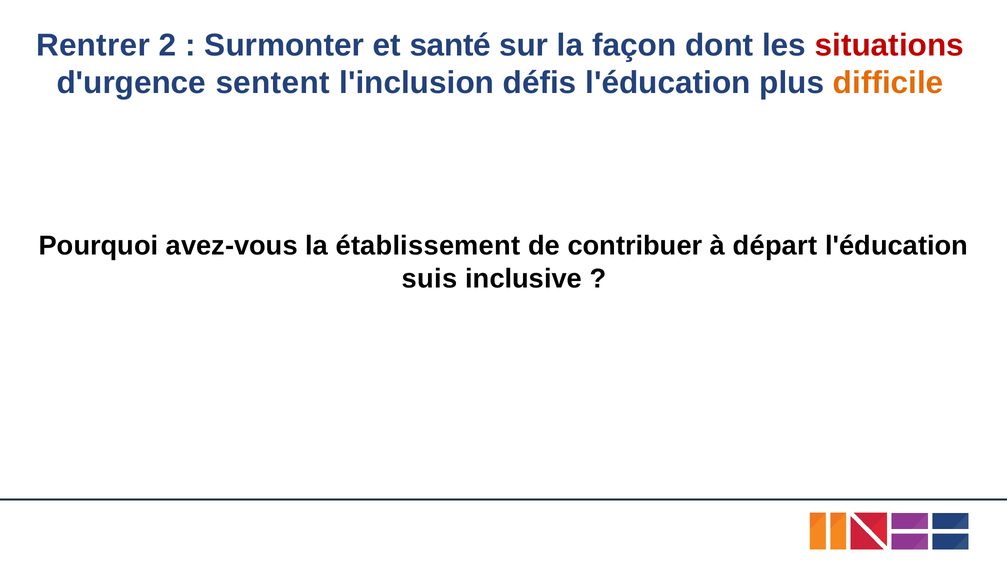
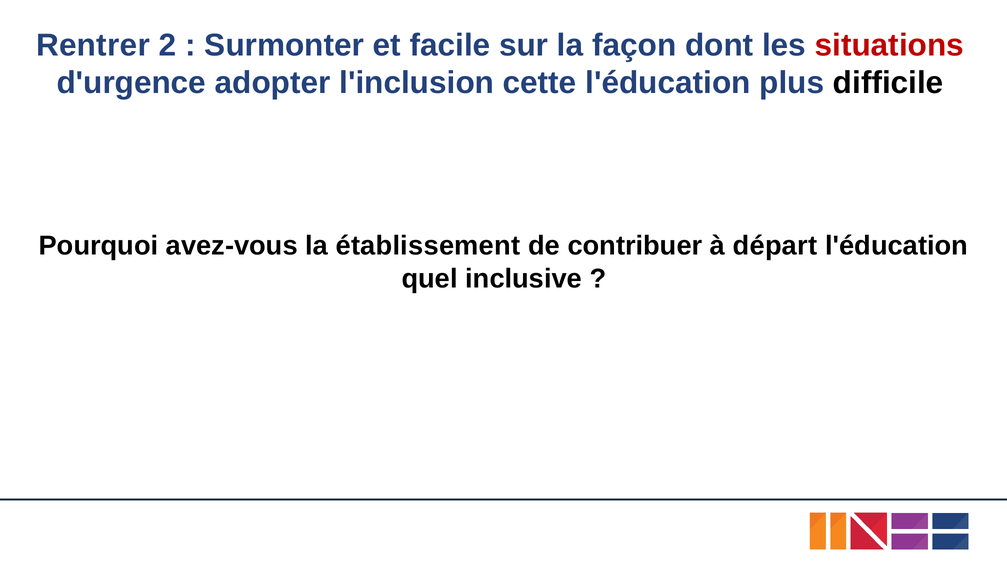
santé: santé -> facile (450, 45)
sentent: sentent -> adopter (273, 83)
défis: défis -> cette (540, 83)
difficile colour: orange -> black (888, 83)
suis: suis -> quel (430, 279)
